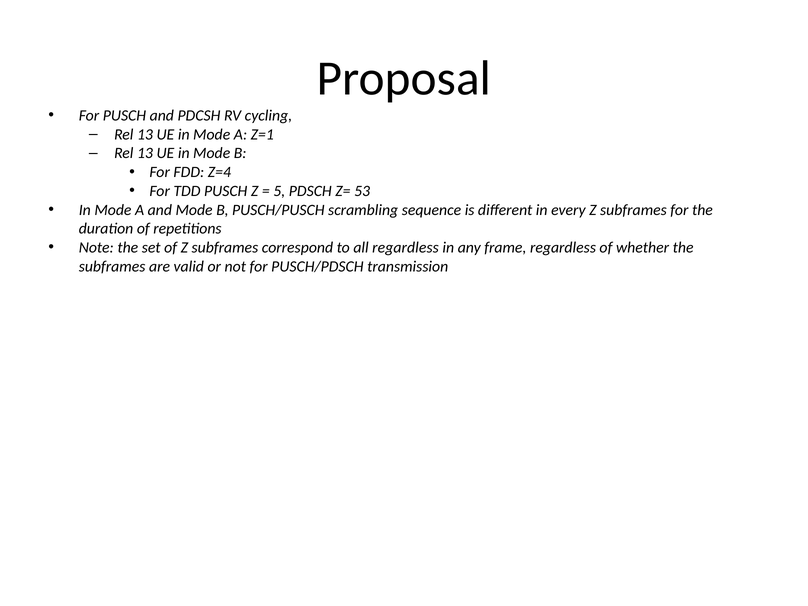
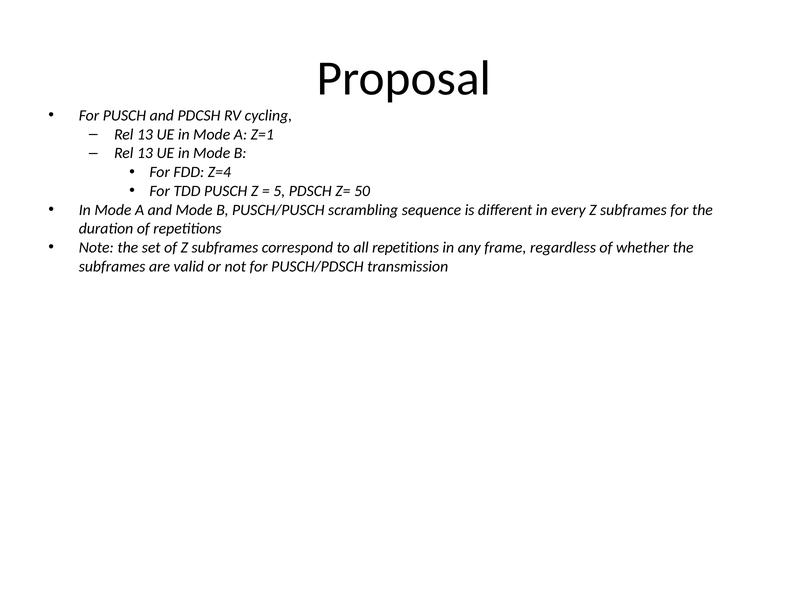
53: 53 -> 50 (362, 191)
all regardless: regardless -> repetitions (406, 248)
